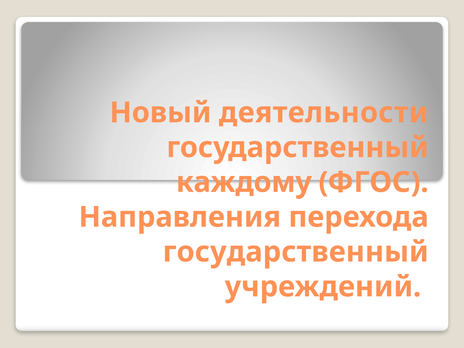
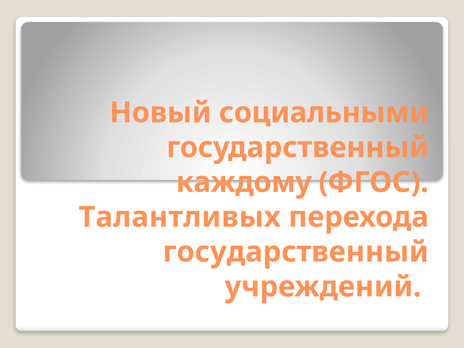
деятельности: деятельности -> социальными (324, 113)
Направления: Направления -> Талантливых (180, 217)
